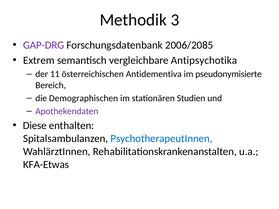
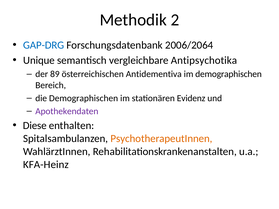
3: 3 -> 2 (175, 20)
GAP-DRG colour: purple -> blue (44, 45)
2006/2085: 2006/2085 -> 2006/2064 (189, 45)
Extrem: Extrem -> Unique (39, 60)
11: 11 -> 89 (55, 74)
im pseudonymisierte: pseudonymisierte -> demographischen (229, 74)
Studien: Studien -> Evidenz (191, 98)
PsychotherapeutInnen colour: blue -> orange (161, 139)
KFA-Etwas: KFA-Etwas -> KFA-Heinz (46, 165)
